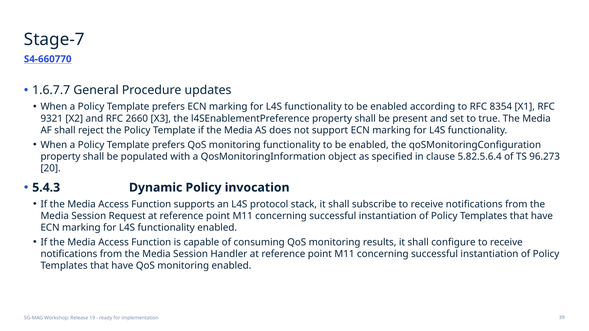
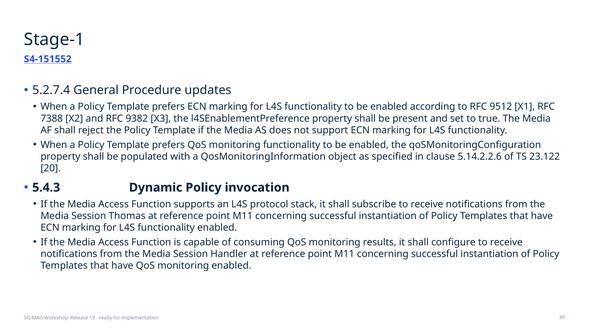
Stage-7: Stage-7 -> Stage-1 (54, 39)
S4-660770: S4-660770 -> S4-151552 (48, 59)
1.6.7.7: 1.6.7.7 -> 5.2.7.4 (51, 90)
8354: 8354 -> 9512 (501, 107)
9321: 9321 -> 7388 (52, 119)
2660: 2660 -> 9382 (137, 119)
5.82.5.6.4: 5.82.5.6.4 -> 5.14.2.2.6 (480, 157)
96.273: 96.273 -> 23.122 (545, 157)
Request: Request -> Thomas (127, 216)
